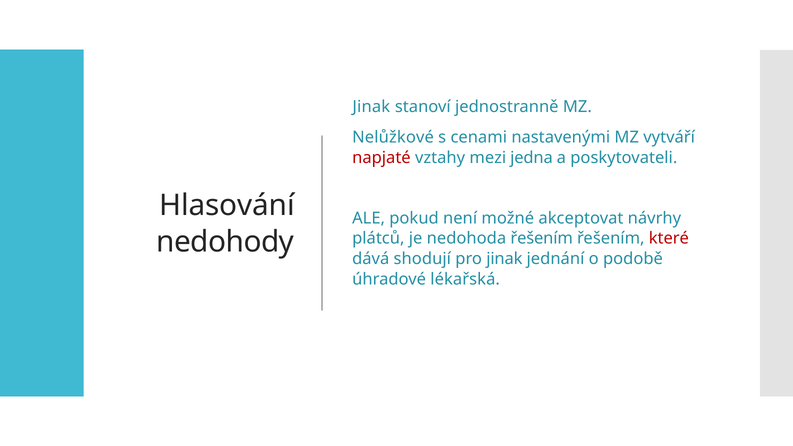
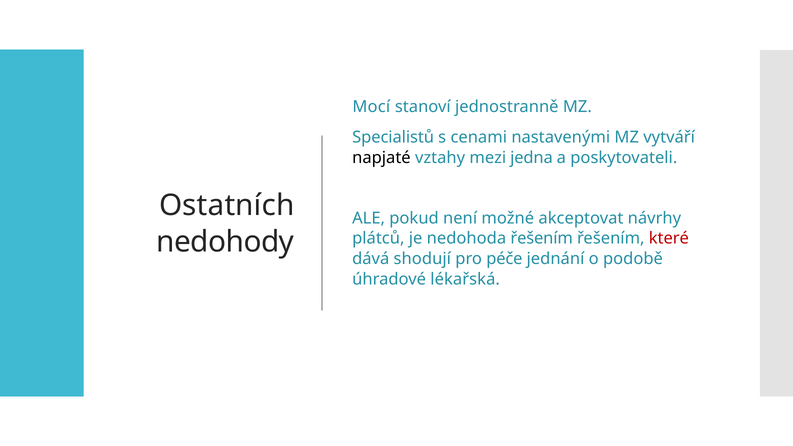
Jinak: Jinak -> Mocí (371, 107)
Nelůžkové: Nelůžkové -> Specialistů (393, 137)
napjaté colour: red -> black (381, 158)
Hlasování: Hlasování -> Ostatních (227, 206)
pro jinak: jinak -> péče (504, 259)
